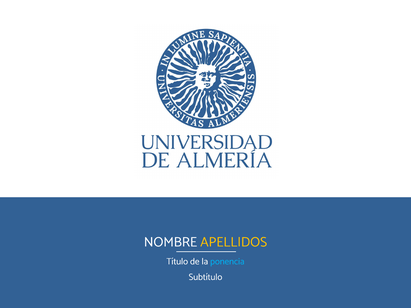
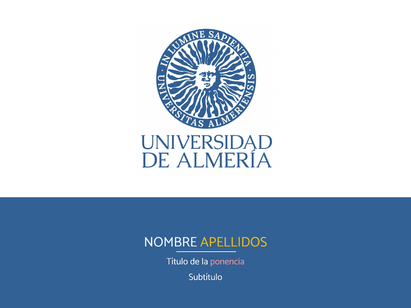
ponencia colour: light blue -> pink (227, 262)
